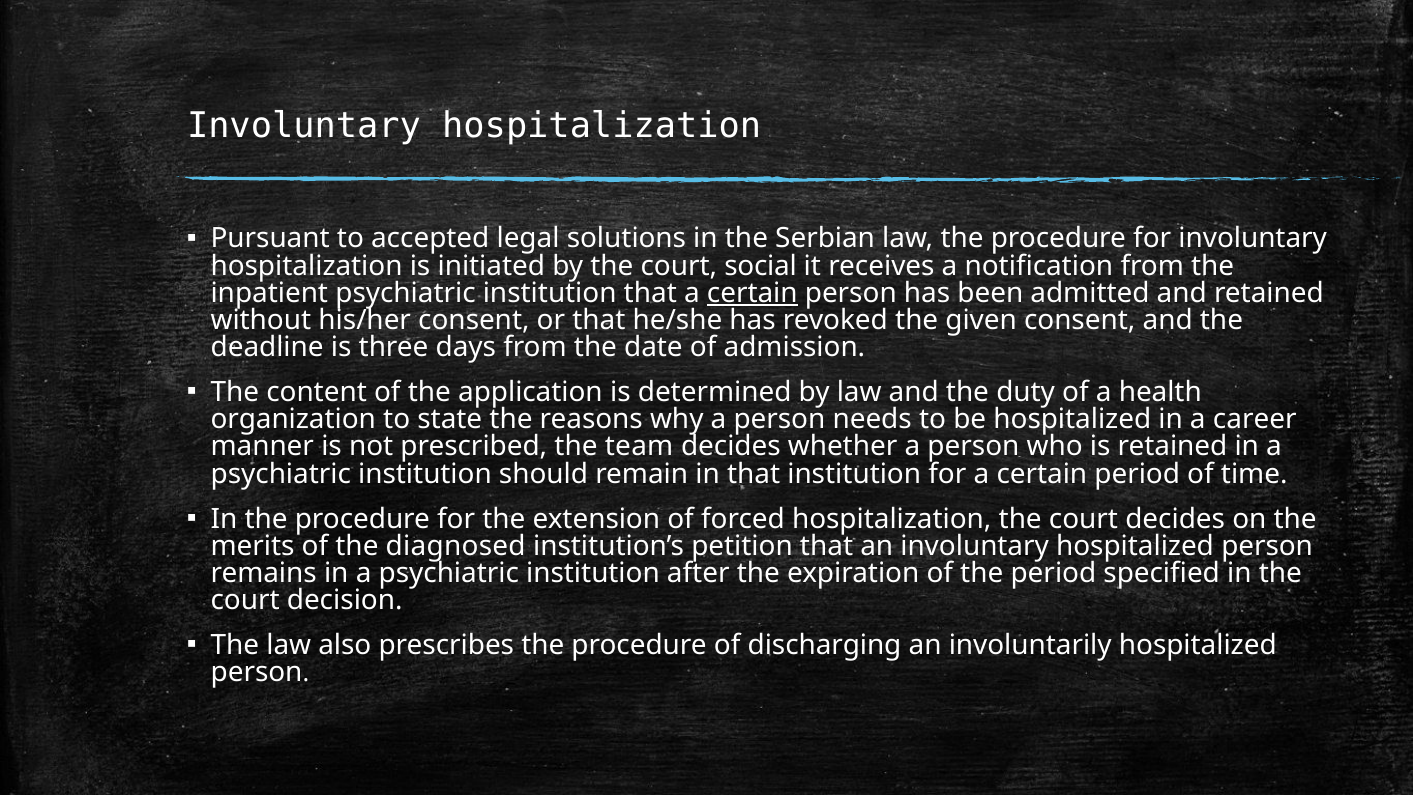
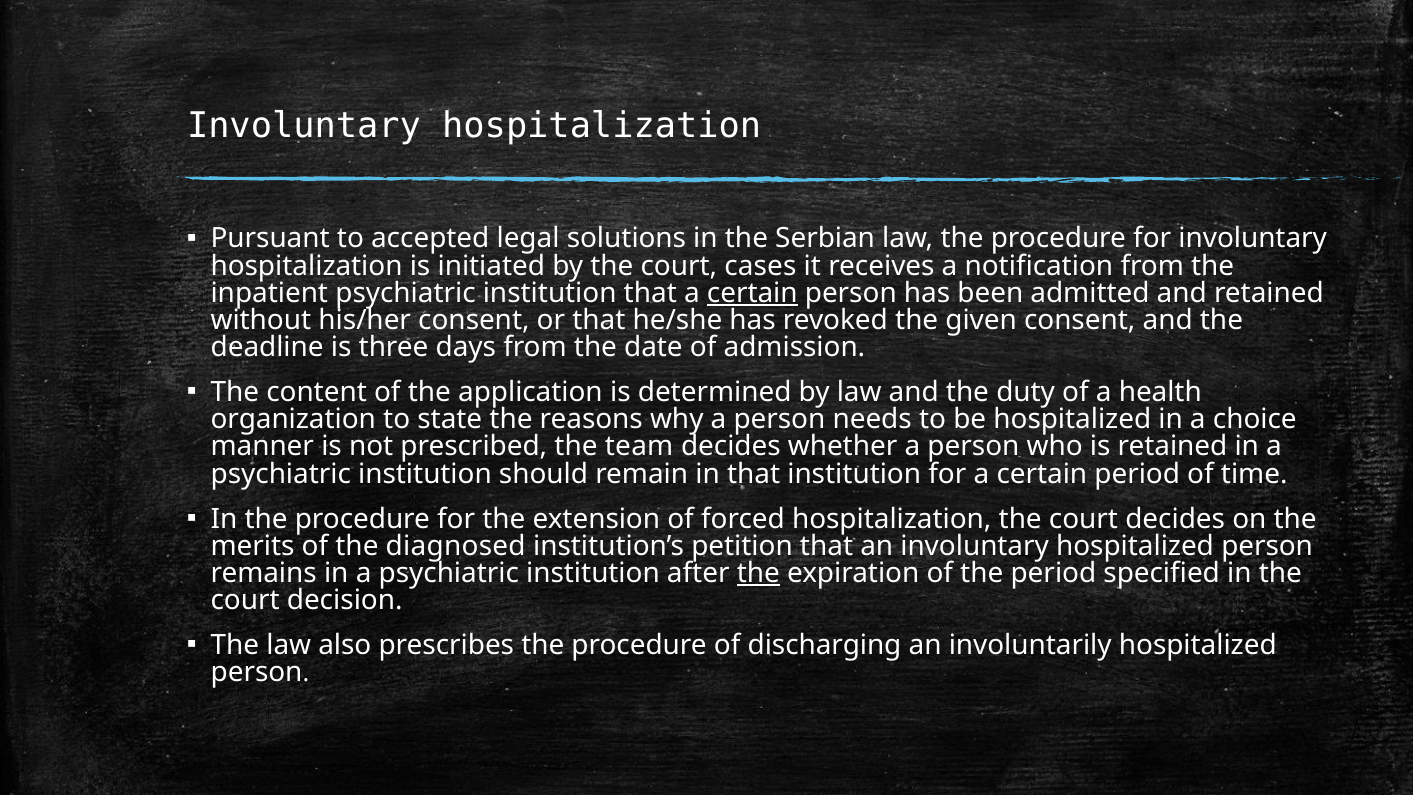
social: social -> cases (760, 266)
career: career -> choice (1255, 419)
the underline: none -> present (758, 573)
